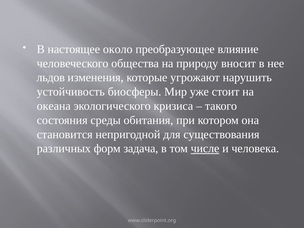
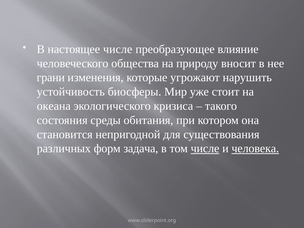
настоящее около: около -> числе (118, 49)
льдов: льдов -> грани (51, 78)
человека underline: none -> present (255, 149)
